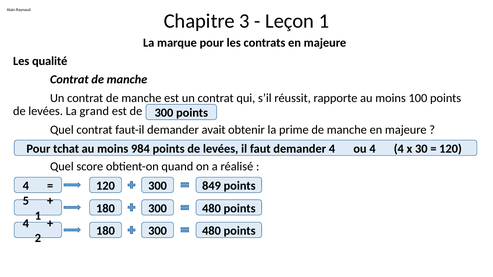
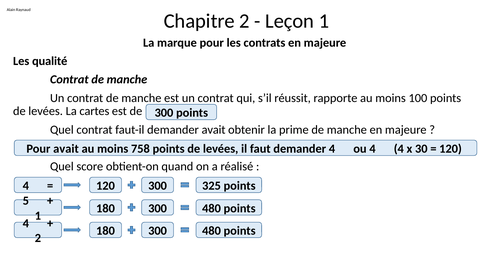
Chapitre 3: 3 -> 2 (244, 21)
grand: grand -> cartes (94, 111)
Pour tchat: tchat -> avait (66, 149)
984: 984 -> 758 (140, 149)
849: 849 -> 325 (211, 186)
